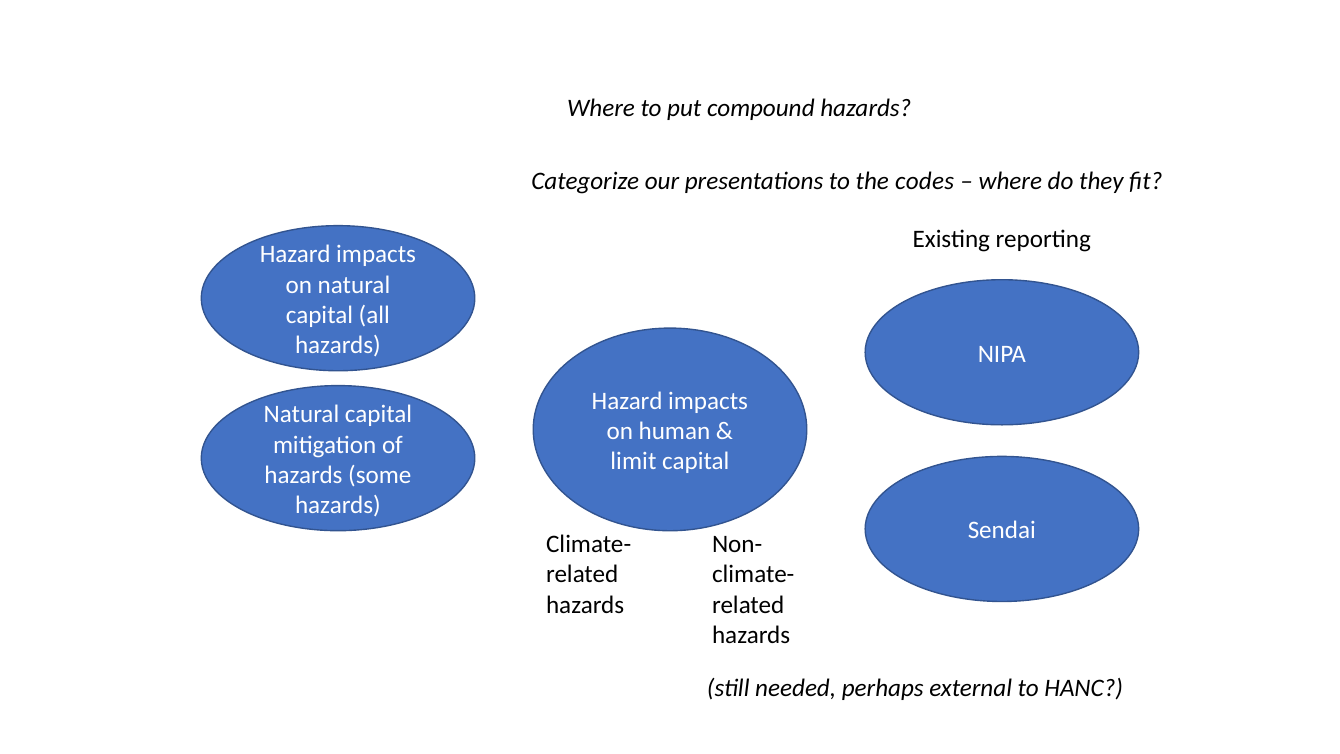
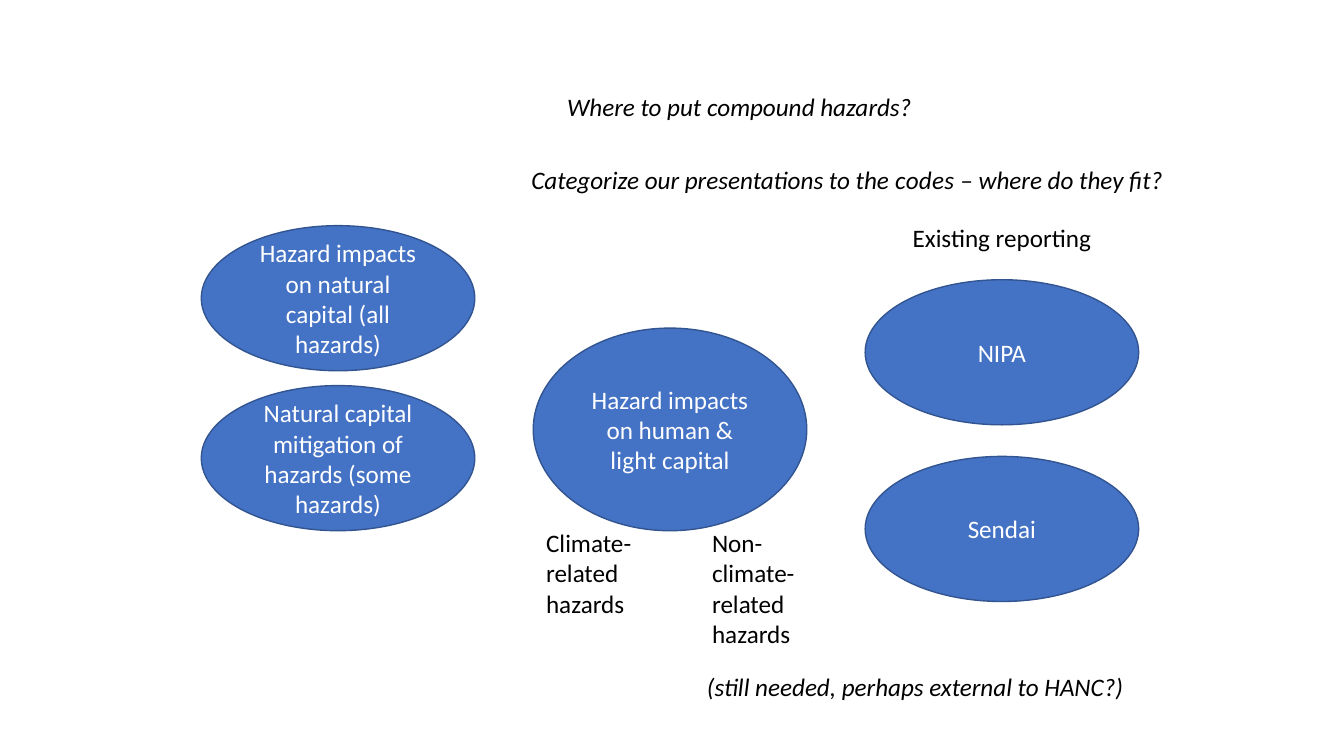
limit: limit -> light (633, 461)
